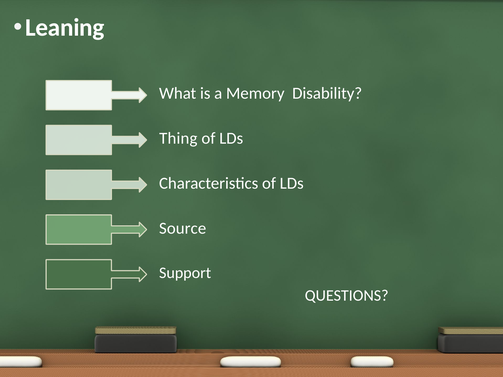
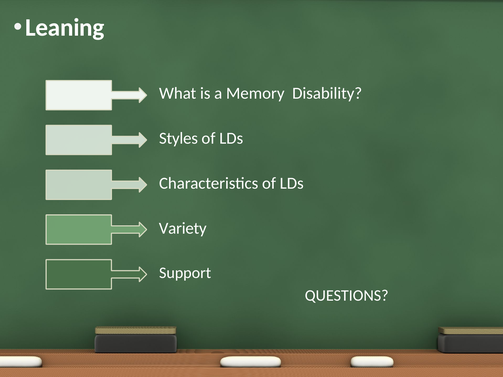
Thing: Thing -> Styles (178, 138)
Source: Source -> Variety (183, 229)
